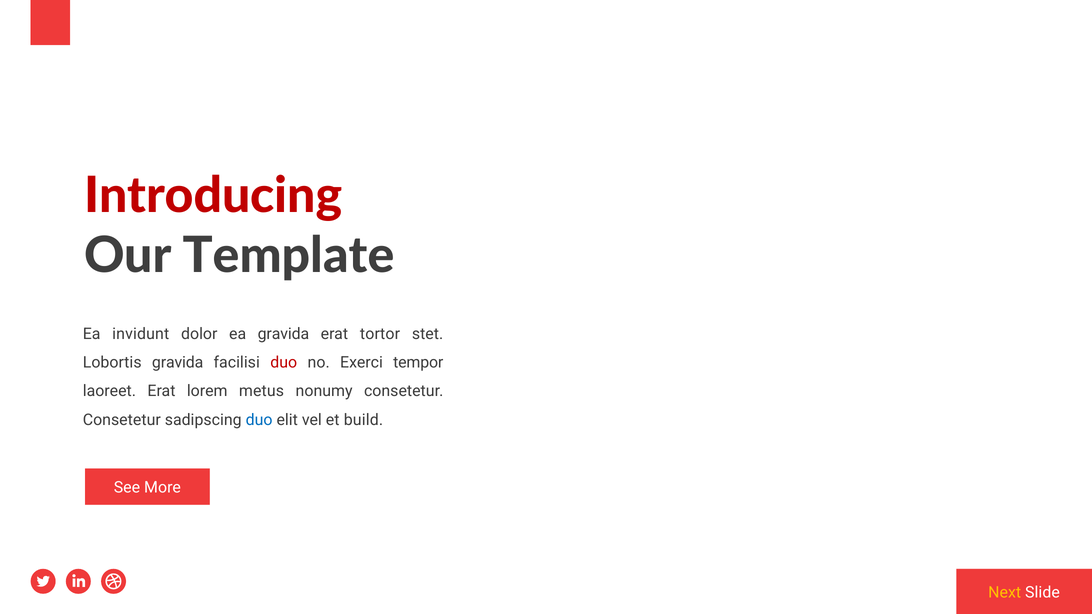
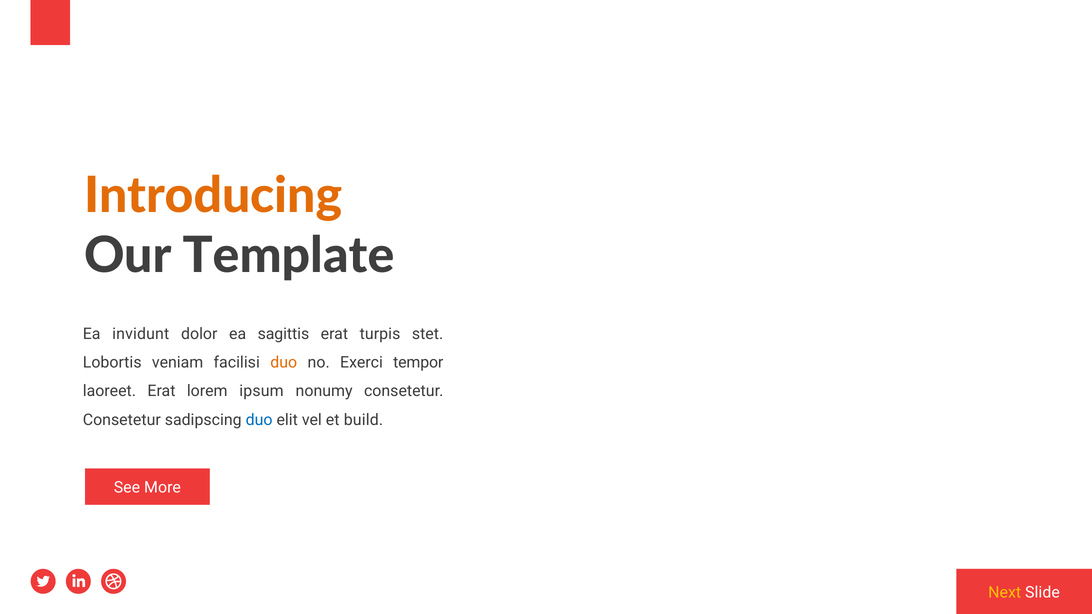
Introducing colour: red -> orange (213, 196)
ea gravida: gravida -> sagittis (283, 334)
tortor: tortor -> turpis (380, 334)
Lobortis gravida: gravida -> veniam (178, 363)
duo colour: red -> orange (284, 363)
metus: metus -> ipsum (261, 391)
